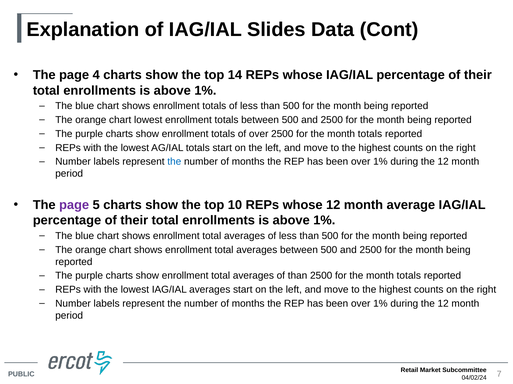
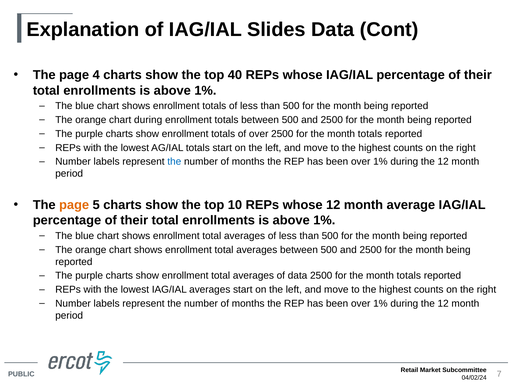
14: 14 -> 40 (235, 75)
chart lowest: lowest -> during (148, 120)
page colour: purple -> orange (74, 205)
of than: than -> data (298, 276)
